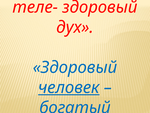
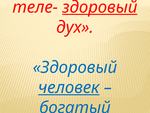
здоровый underline: none -> present (100, 7)
